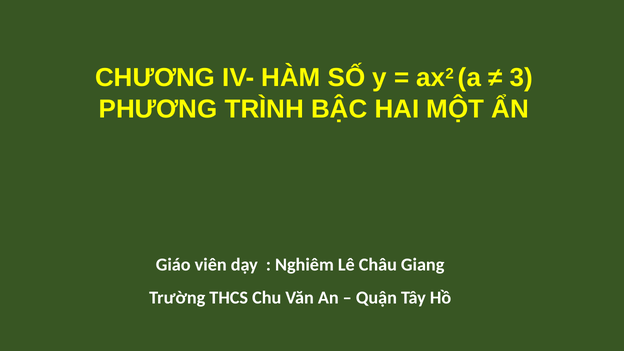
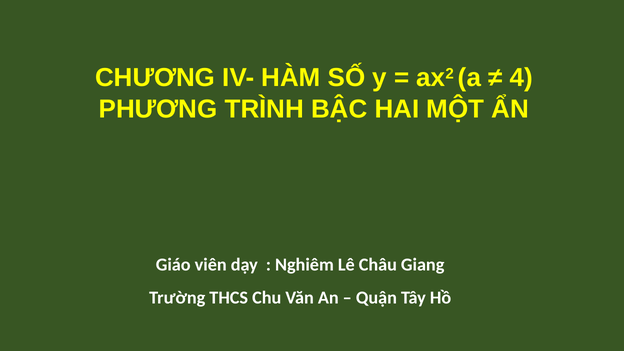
3: 3 -> 4 (521, 78)
